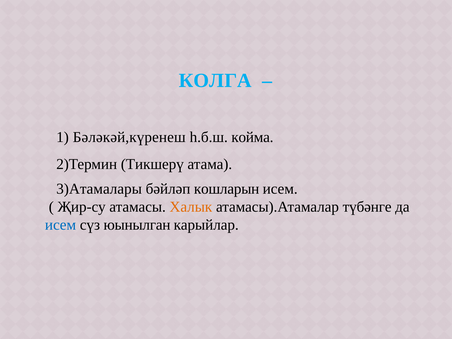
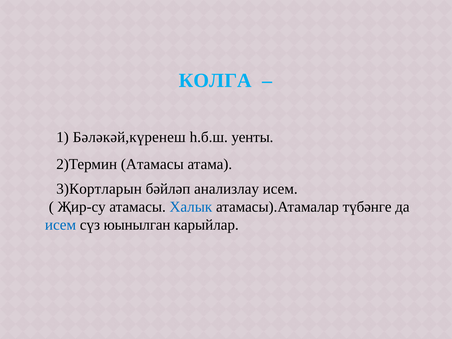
койма: койма -> уенты (252, 137)
2)Термин Тикшерү: Тикшерү -> Атамасы (152, 164)
3)Атамалары: 3)Атамалары -> 3)Кортларын (99, 189)
кошларын: кошларын -> анализлау (227, 189)
Халык colour: orange -> blue (191, 207)
